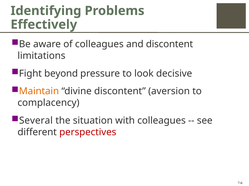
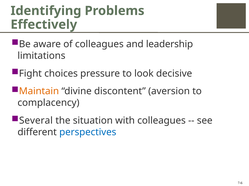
and discontent: discontent -> leadership (170, 44)
beyond: beyond -> choices (61, 74)
perspectives colour: red -> blue (88, 133)
